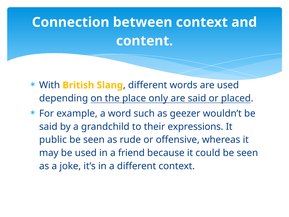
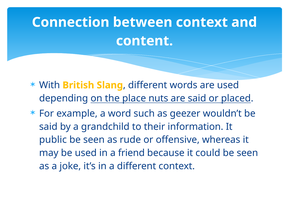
only: only -> nuts (158, 98)
expressions: expressions -> information (195, 126)
